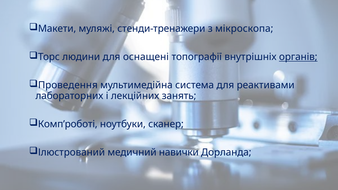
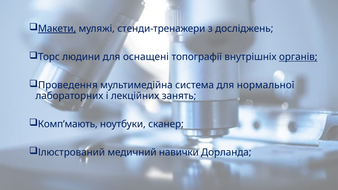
Макети underline: none -> present (57, 29)
мікроскопа: мікроскопа -> досліджень (244, 29)
реактивами: реактивами -> нормальної (266, 85)
Комп’роботі: Комп’роботі -> Комп’мають (68, 124)
